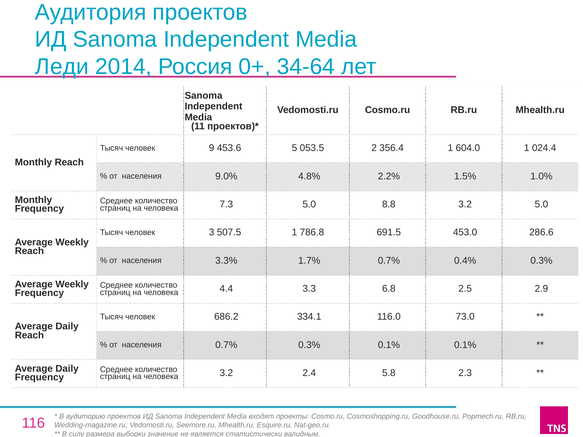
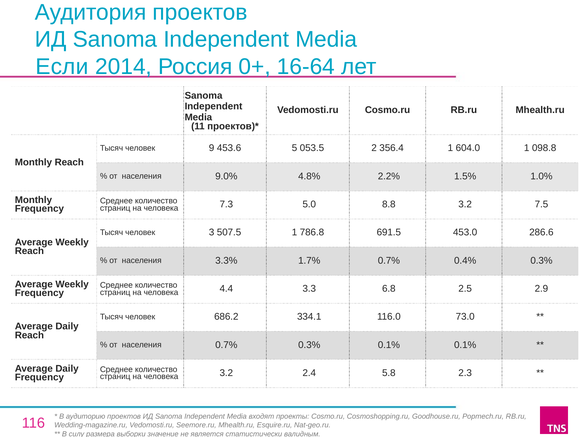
Леди: Леди -> Если (62, 67)
34-64: 34-64 -> 16-64 (306, 67)
024.4: 024.4 -> 098.8 (544, 148)
3.2 5.0: 5.0 -> 7.5 (541, 204)
